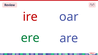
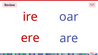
ere colour: green -> red (30, 38)
